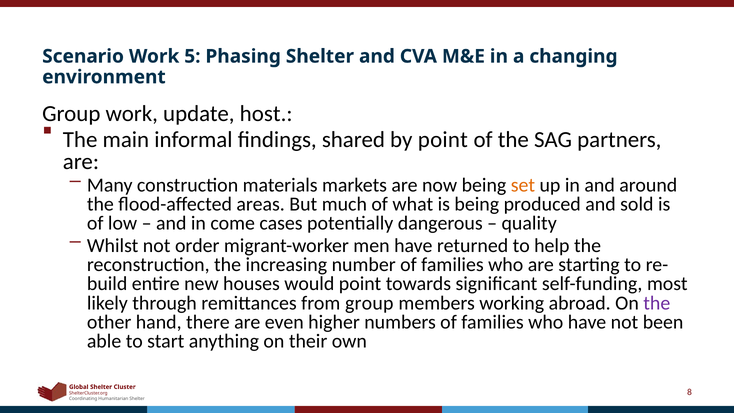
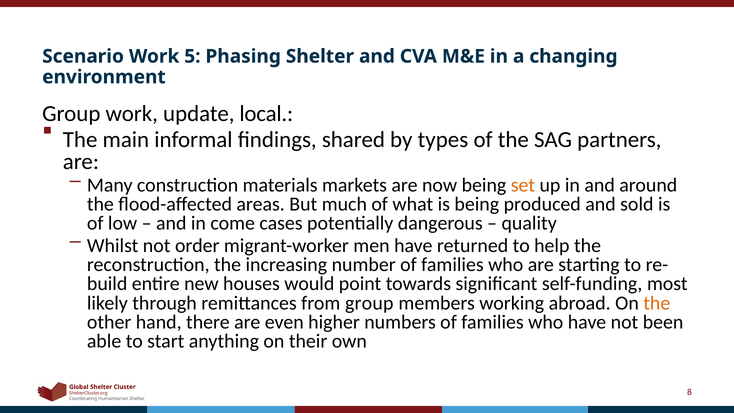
host: host -> local (266, 114)
by point: point -> types (443, 139)
the colour: purple -> orange (657, 303)
